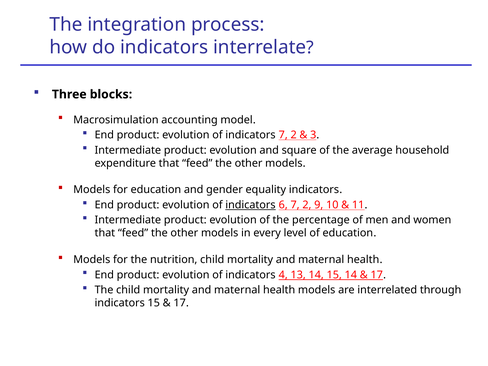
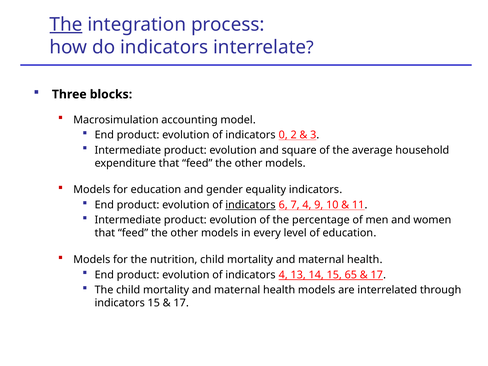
The underline: none -> present (66, 24)
indicators 7: 7 -> 0 (283, 135)
6 7 2: 2 -> 4 (307, 205)
15 14: 14 -> 65 (351, 275)
